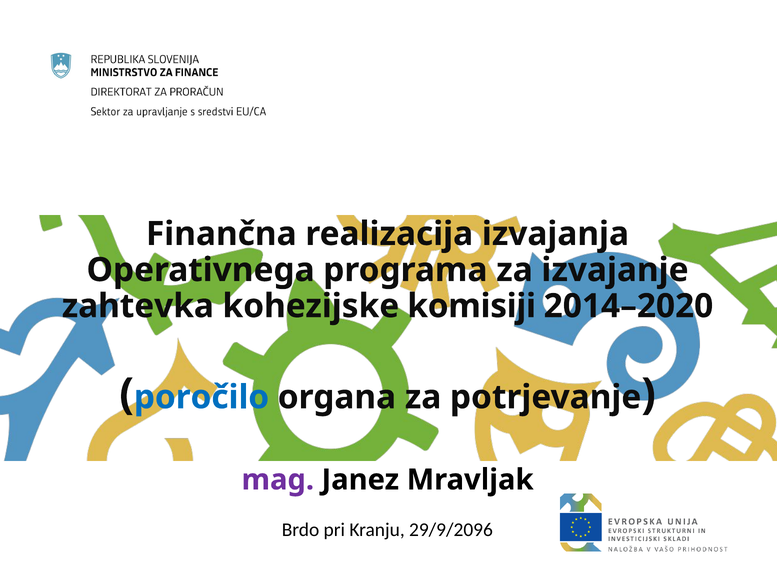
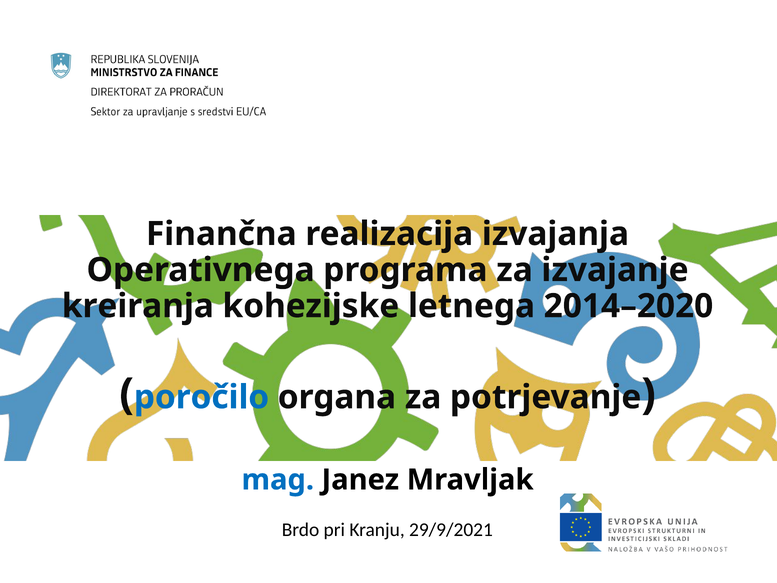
zahtevka: zahtevka -> kreiranja (138, 306)
komisiji: komisiji -> letnega (471, 306)
mag colour: purple -> blue (278, 480)
29/9/2096: 29/9/2096 -> 29/9/2021 (451, 530)
